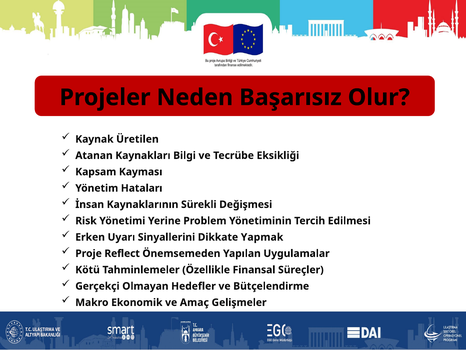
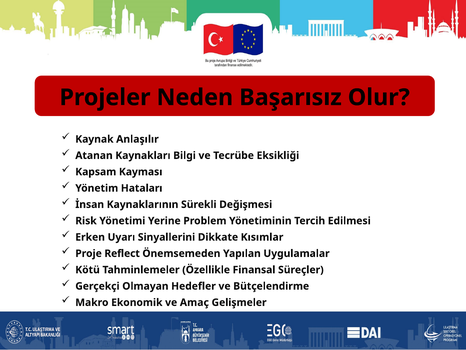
Üretilen: Üretilen -> Anlaşılır (137, 139)
Yapmak: Yapmak -> Kısımlar (262, 237)
